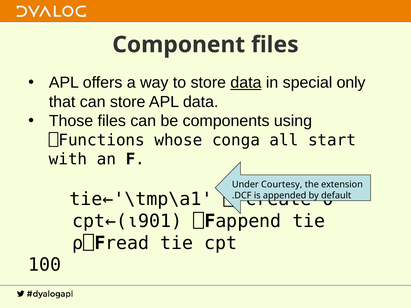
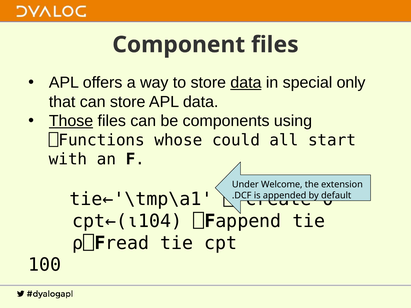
Those underline: none -> present (71, 121)
conga: conga -> could (236, 140)
Courtesy: Courtesy -> Welcome (282, 185)
cpt←(⍳901: cpt←(⍳901 -> cpt←(⍳104 (127, 221)
